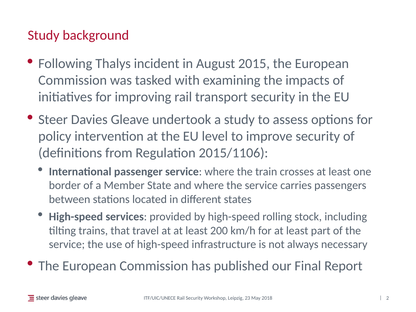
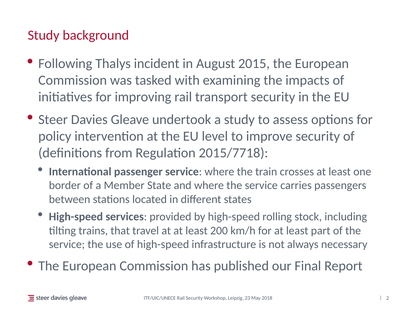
2015/1106: 2015/1106 -> 2015/7718 (233, 153)
